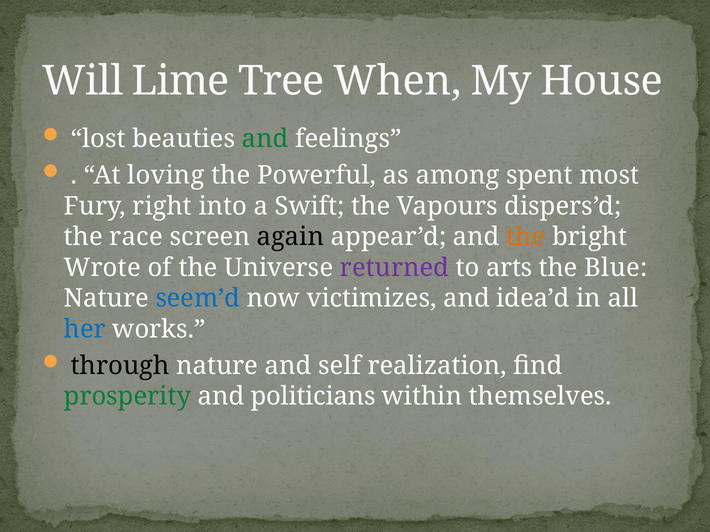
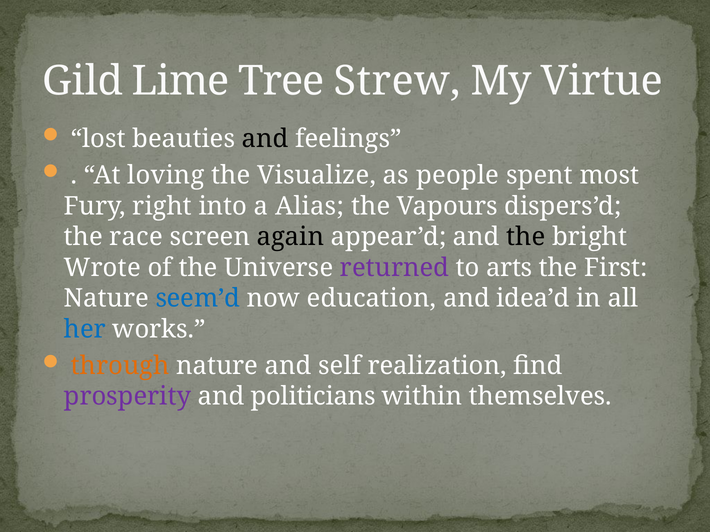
Will: Will -> Gild (83, 81)
When: When -> Strew (397, 81)
House: House -> Virtue (602, 81)
and colour: green -> black (265, 139)
Powerful: Powerful -> Visualize (317, 176)
among: among -> people (458, 176)
Swift: Swift -> Alias (310, 206)
the colour: orange -> black (526, 237)
Blue: Blue -> First (616, 268)
victimizes: victimizes -> education (371, 299)
through colour: black -> orange (120, 366)
prosperity colour: green -> purple (127, 397)
